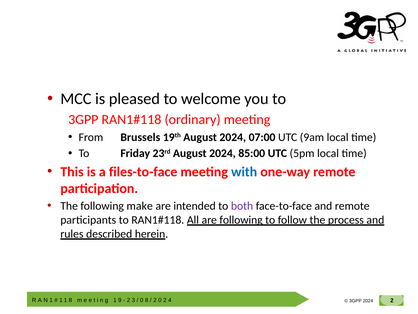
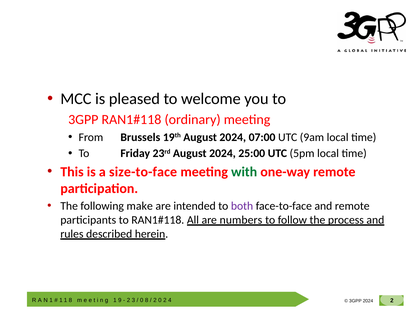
85:00: 85:00 -> 25:00 (252, 153)
files-to-face: files-to-face -> size-to-face (143, 172)
with colour: blue -> green (244, 172)
are following: following -> numbers (241, 220)
